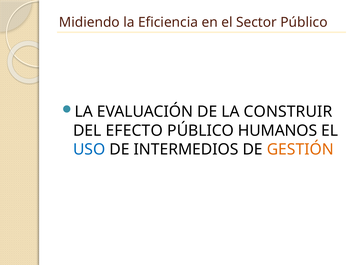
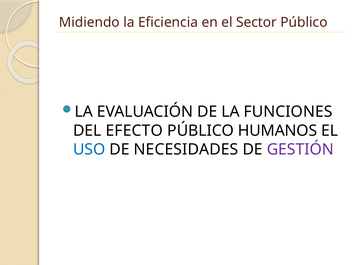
CONSTRUIR: CONSTRUIR -> FUNCIONES (288, 112)
INTERMEDIOS: INTERMEDIOS -> NECESIDADES (186, 149)
GESTIÓN colour: orange -> purple (300, 149)
